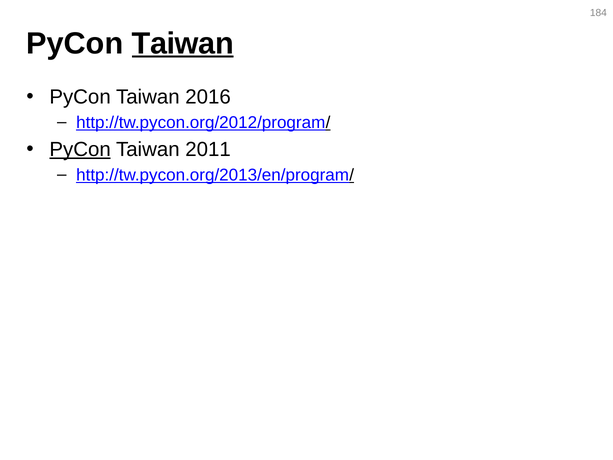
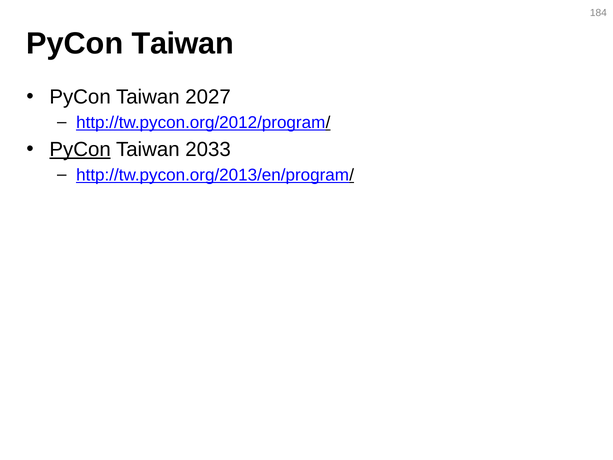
Taiwan underline: present -> none (183, 43)
2016: 2016 -> 2027 (208, 97)
2011: 2011 -> 2033 (208, 149)
